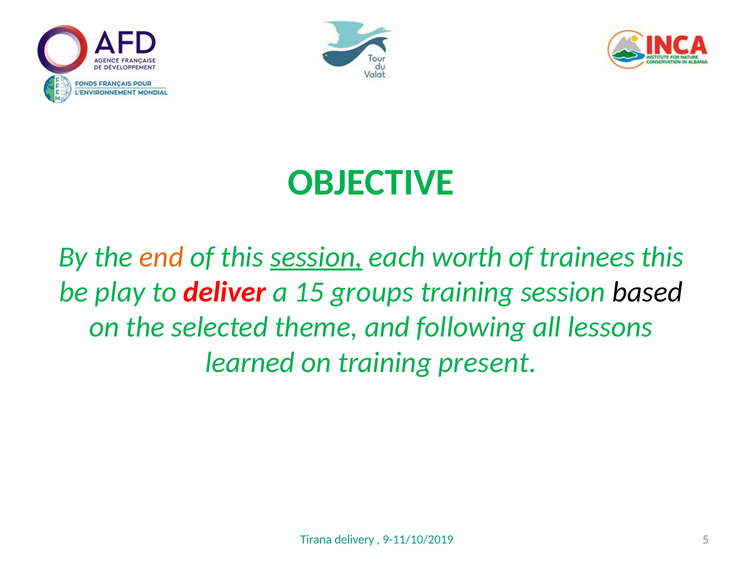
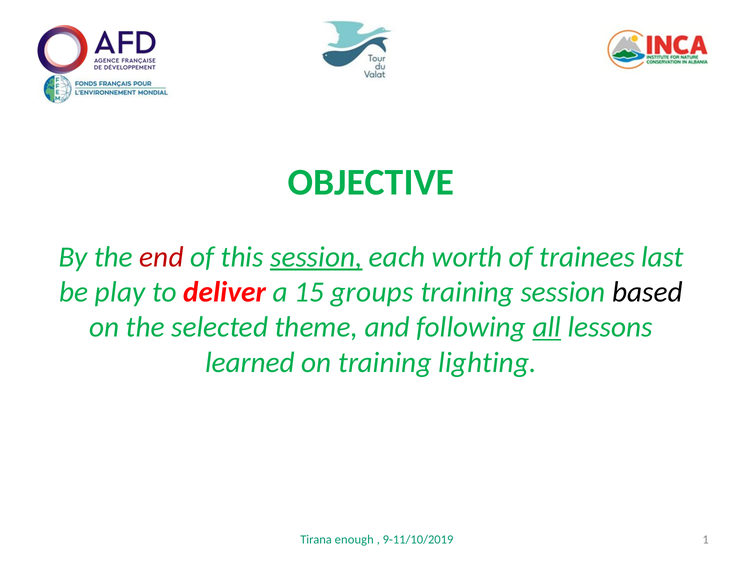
end colour: orange -> red (162, 257)
trainees this: this -> last (663, 257)
all underline: none -> present (547, 328)
present: present -> lighting (487, 363)
delivery: delivery -> enough (354, 540)
5: 5 -> 1 (706, 540)
